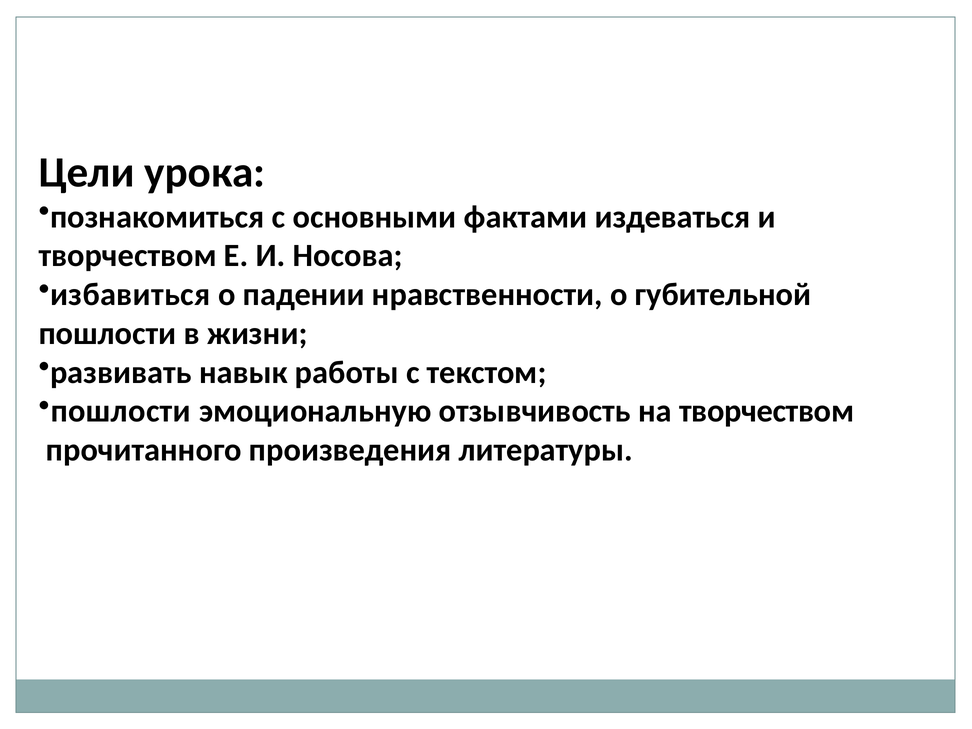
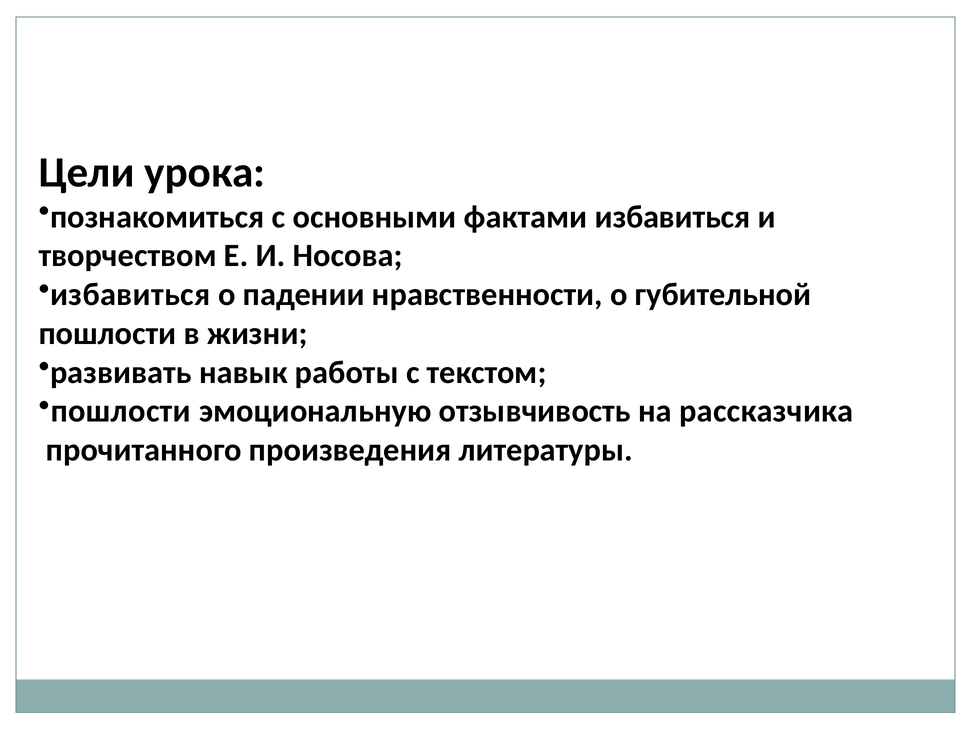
фактами издеваться: издеваться -> избавиться (673, 217)
на творчеством: творчеством -> рассказчика (766, 411)
